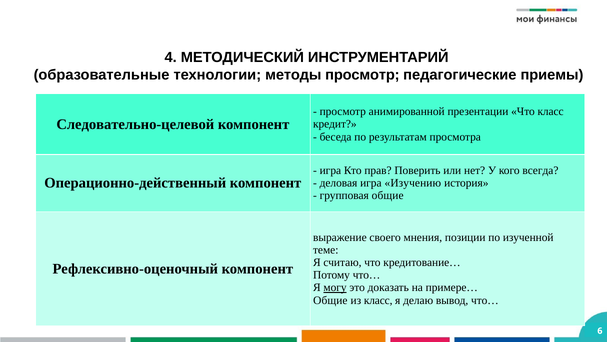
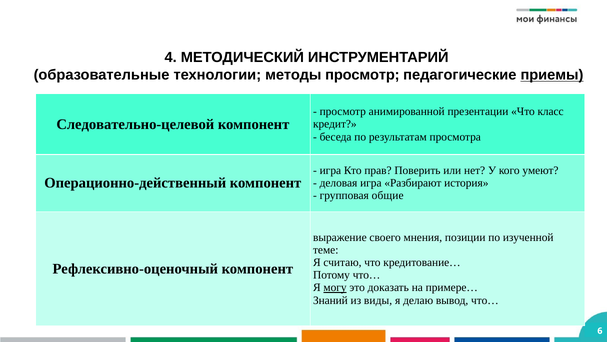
приемы underline: none -> present (552, 75)
всегда: всегда -> умеют (540, 171)
Изучению: Изучению -> Разбирают (413, 183)
Общие: Общие -> Знаний (330, 300)
из класс: класс -> виды (378, 300)
